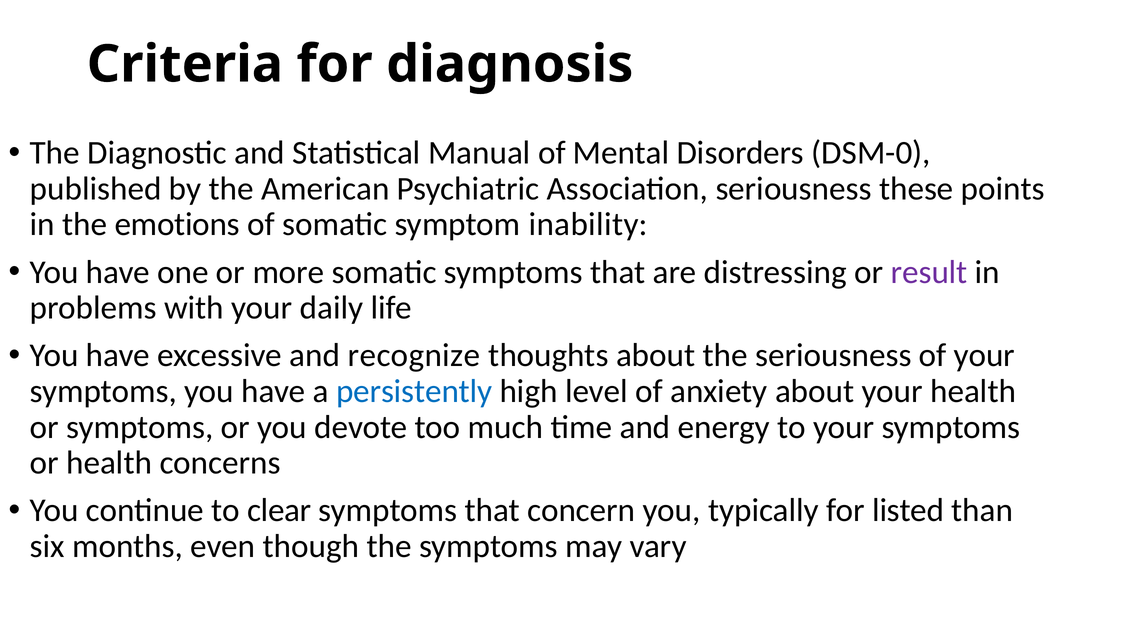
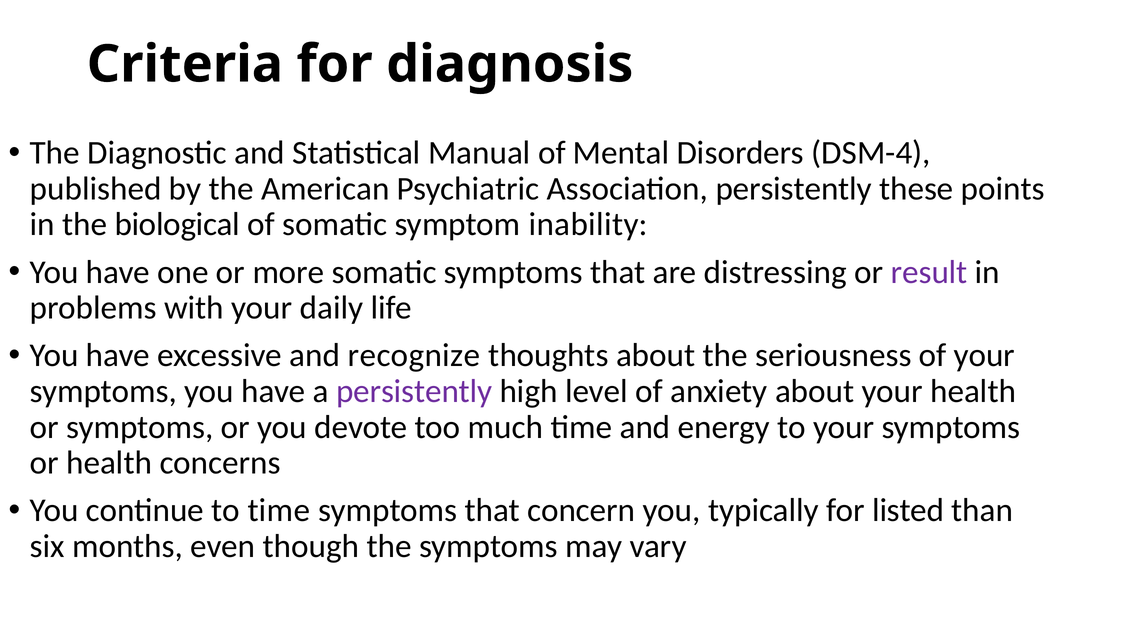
DSM-0: DSM-0 -> DSM-4 (871, 153)
Association seriousness: seriousness -> persistently (794, 189)
emotions: emotions -> biological (177, 225)
persistently colour: blue -> purple (414, 391)
to clear: clear -> time (279, 511)
